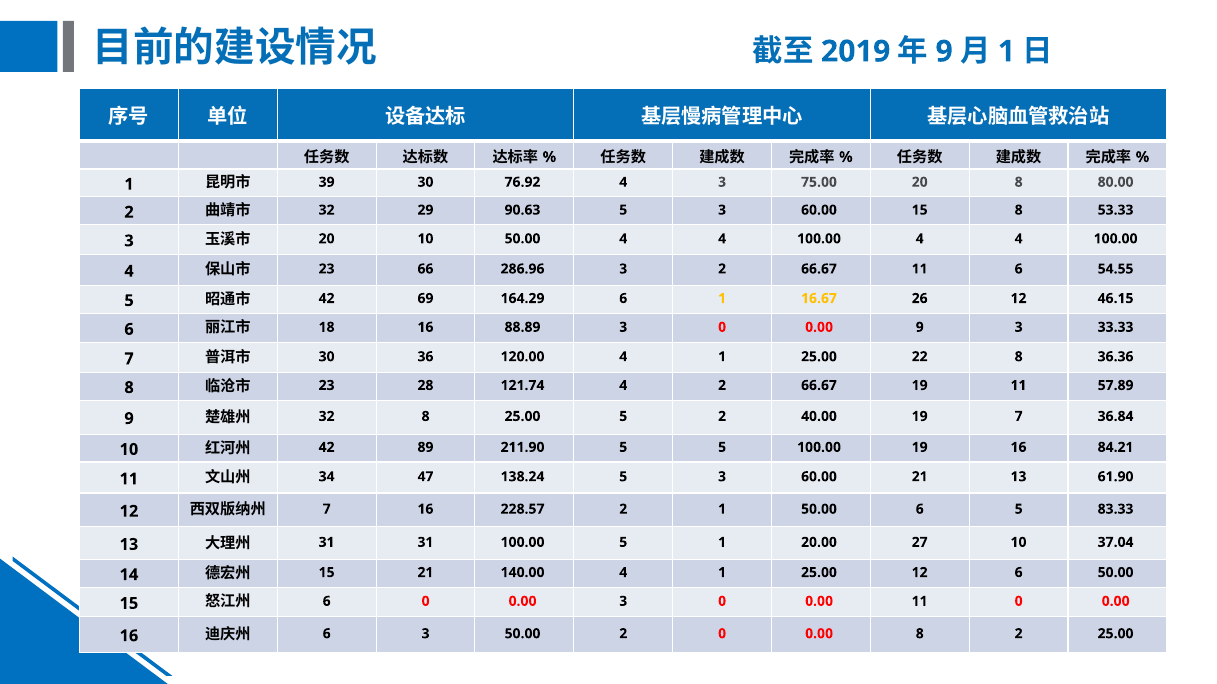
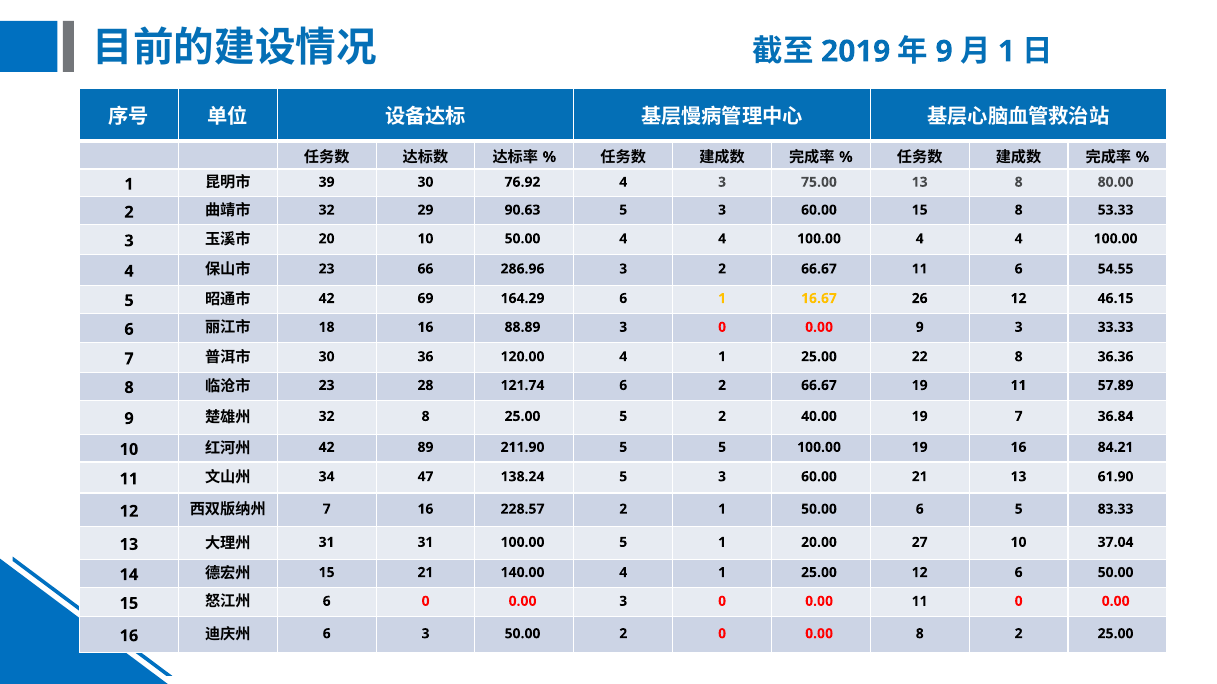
75.00 20: 20 -> 13 (920, 182)
121.74 4: 4 -> 6 (623, 386)
